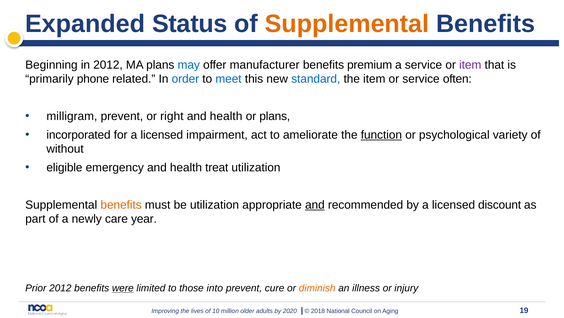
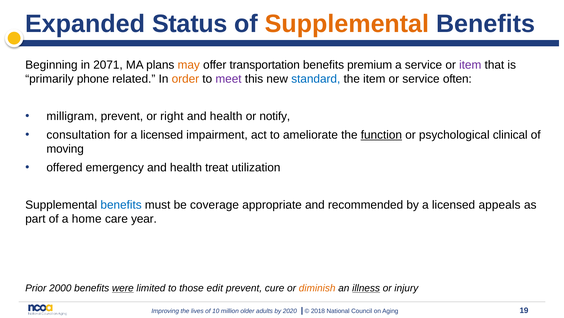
in 2012: 2012 -> 2071 (108, 65)
may colour: blue -> orange (189, 65)
manufacturer: manufacturer -> transportation (265, 65)
order colour: blue -> orange (185, 79)
meet colour: blue -> purple (229, 79)
or plans: plans -> notify (275, 116)
incorporated: incorporated -> consultation (78, 134)
variety: variety -> clinical (510, 134)
without: without -> moving (65, 149)
eligible: eligible -> offered (64, 167)
benefits colour: orange -> blue (121, 204)
be utilization: utilization -> coverage (214, 204)
and underline: present -> none (315, 204)
discount: discount -> appeals (500, 204)
newly: newly -> home (87, 218)
Prior 2012: 2012 -> 2000 (60, 288)
into: into -> edit (215, 288)
illness underline: none -> present (366, 288)
